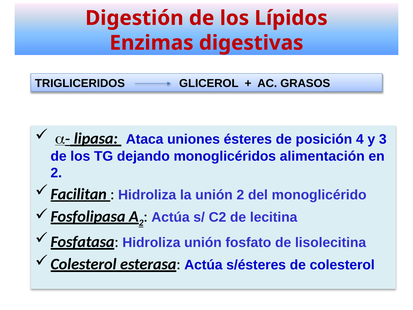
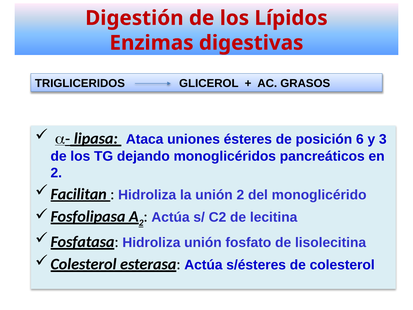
4: 4 -> 6 (360, 139)
alimentación: alimentación -> pancreáticos (322, 156)
